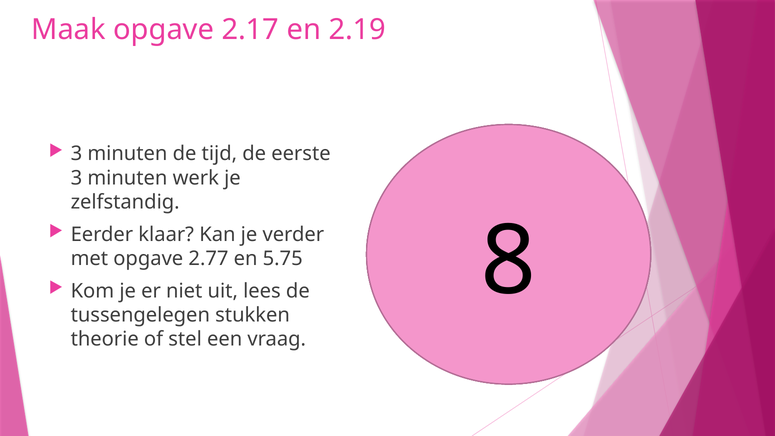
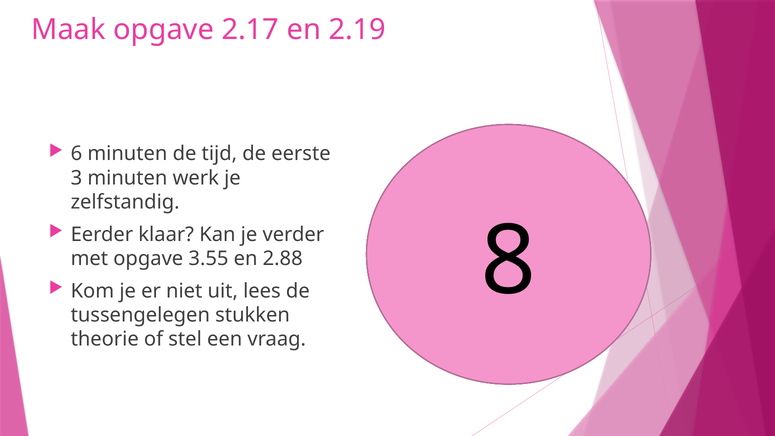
3: 3 -> 6 (76, 154)
2.77: 2.77 -> 3.55 (208, 259)
5.75: 5.75 -> 2.88 (283, 259)
